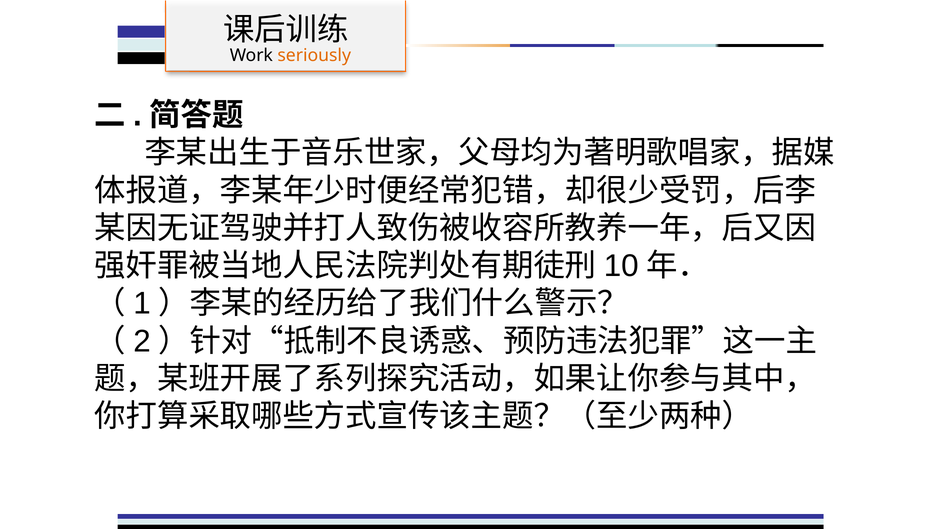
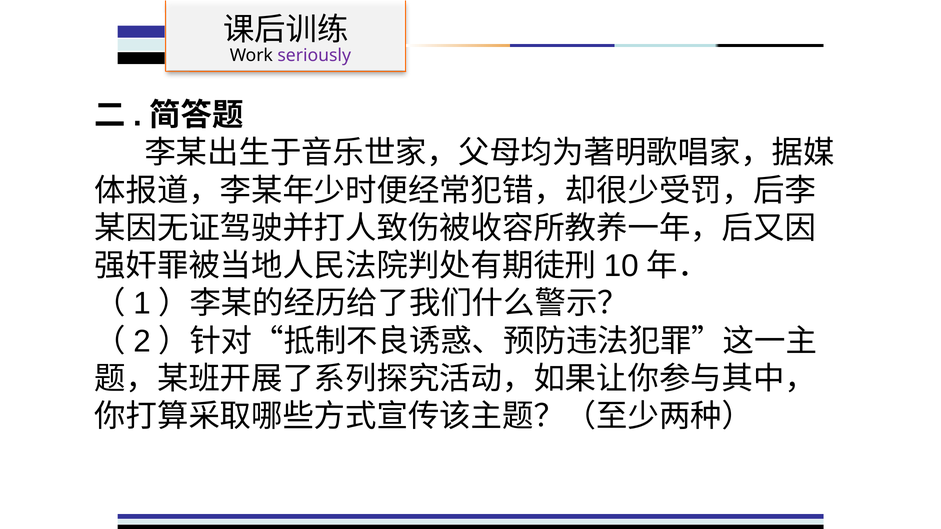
seriously colour: orange -> purple (314, 56)
